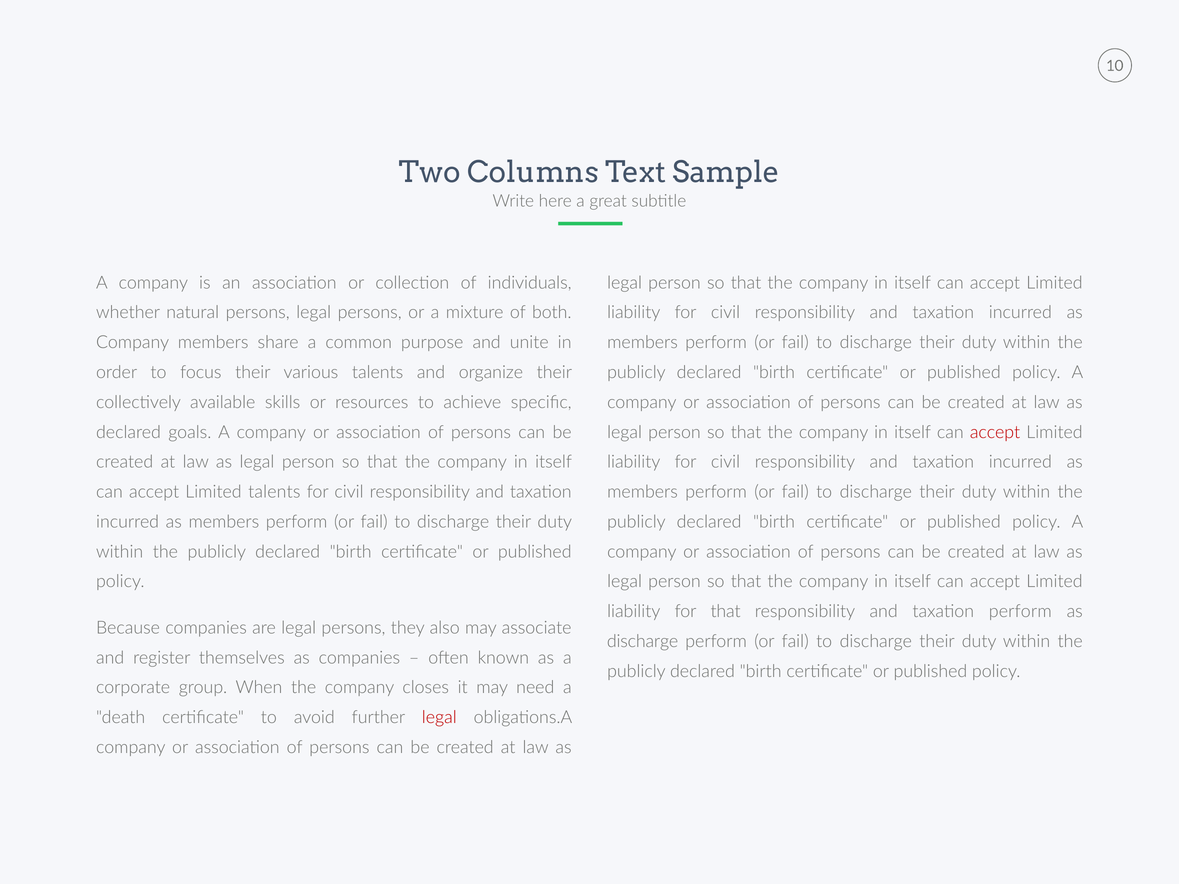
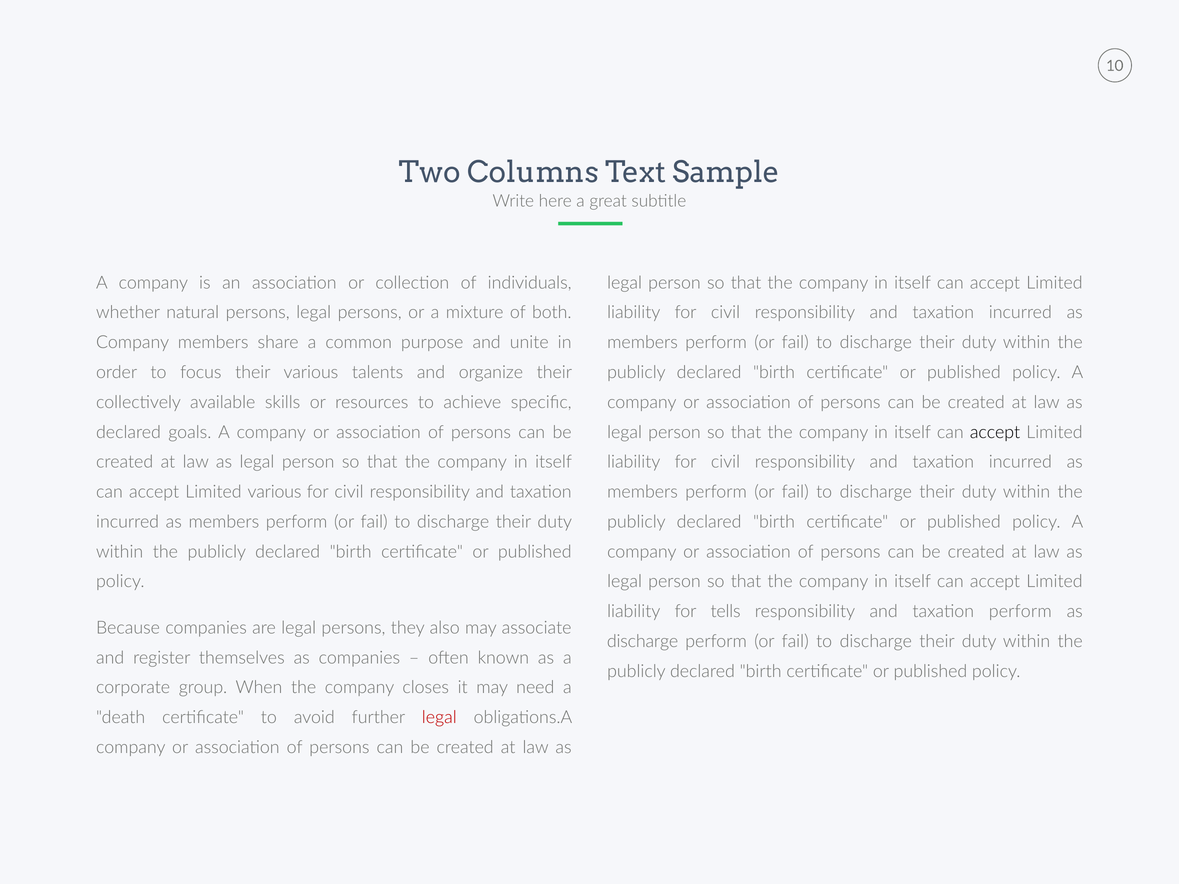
accept colour: red -> black (995, 432)
Limited talents: talents -> various (274, 492)
for that: that -> tells (726, 612)
